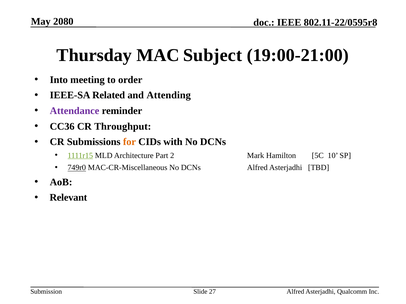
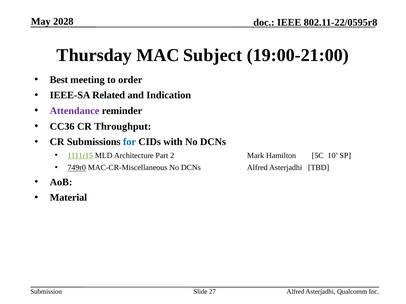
2080: 2080 -> 2028 (63, 22)
Into: Into -> Best (59, 80)
Attending: Attending -> Indication (169, 95)
for colour: orange -> blue (129, 142)
Relevant: Relevant -> Material (68, 198)
